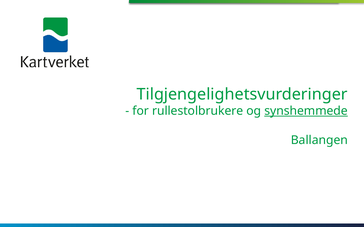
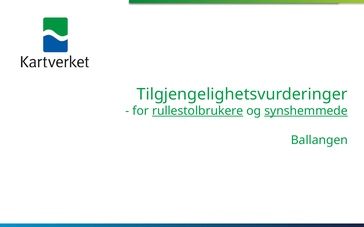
rullestolbrukere underline: none -> present (198, 111)
